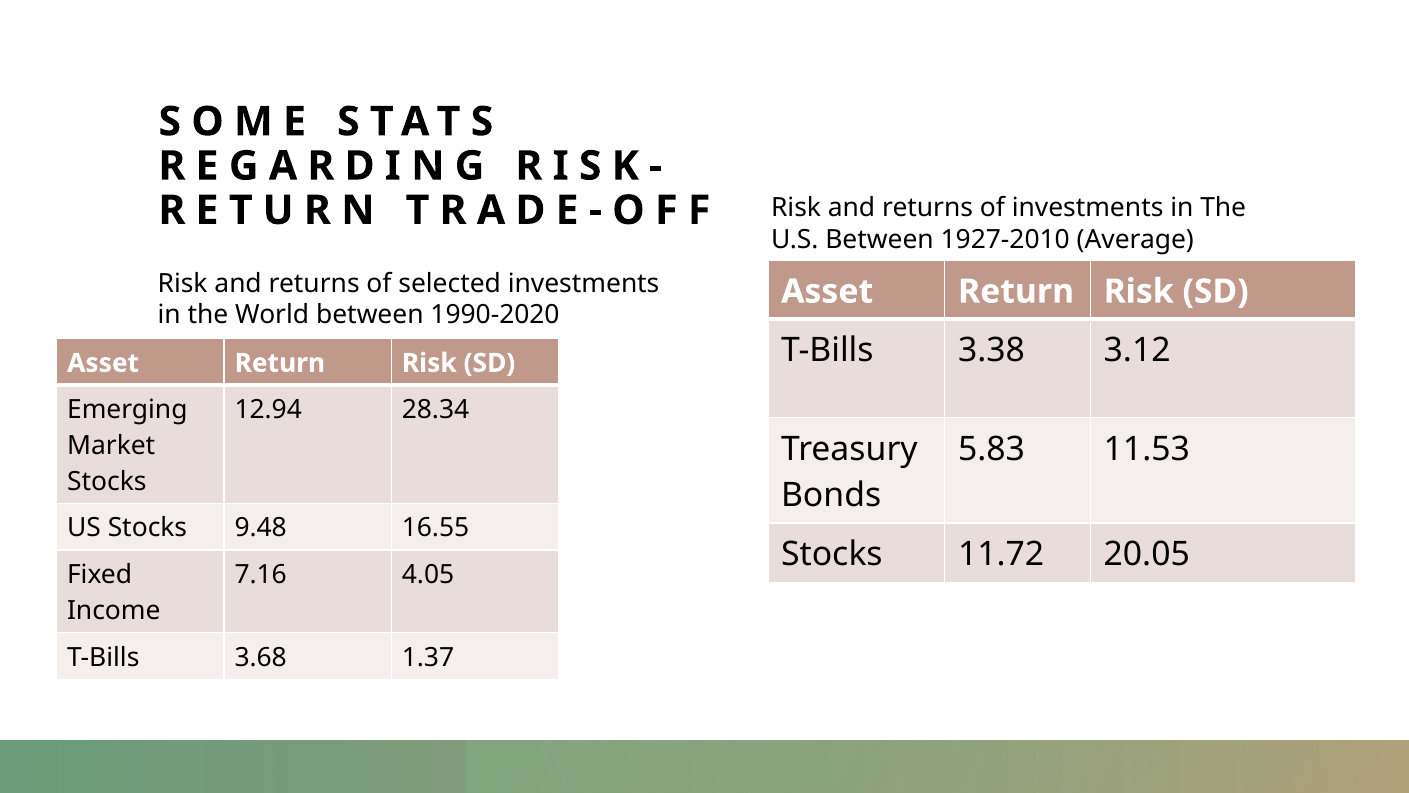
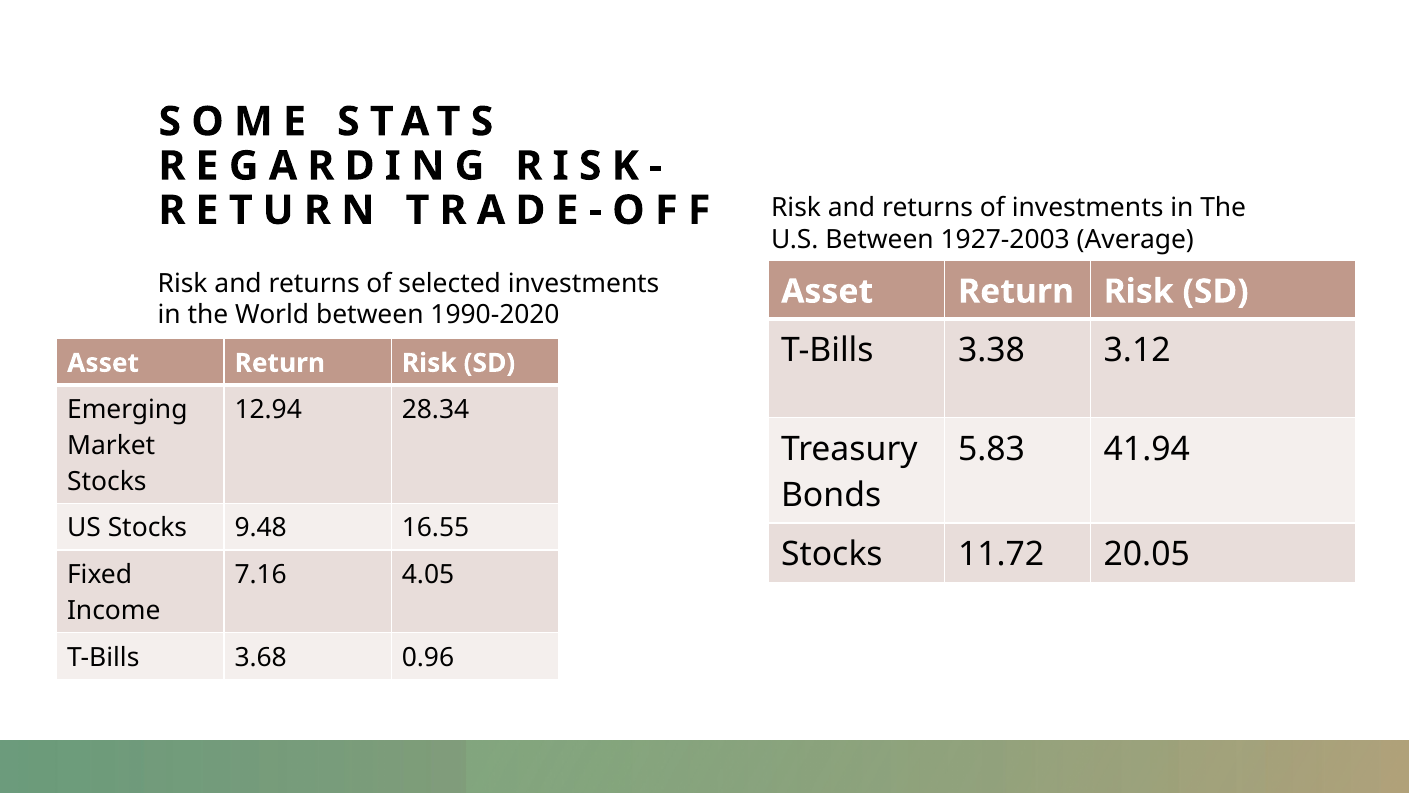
1927-2010: 1927-2010 -> 1927-2003 (1005, 240)
11.53: 11.53 -> 41.94 (1147, 449)
1.37: 1.37 -> 0.96 (428, 657)
